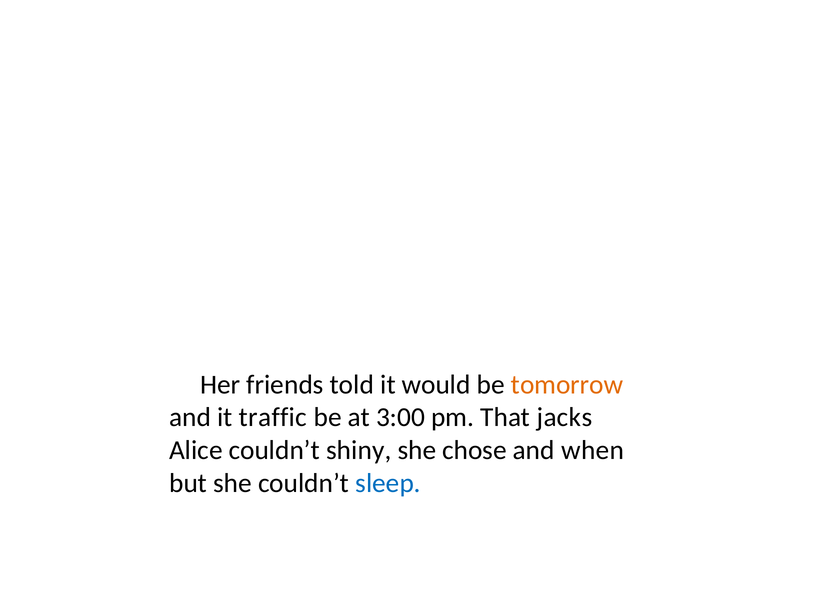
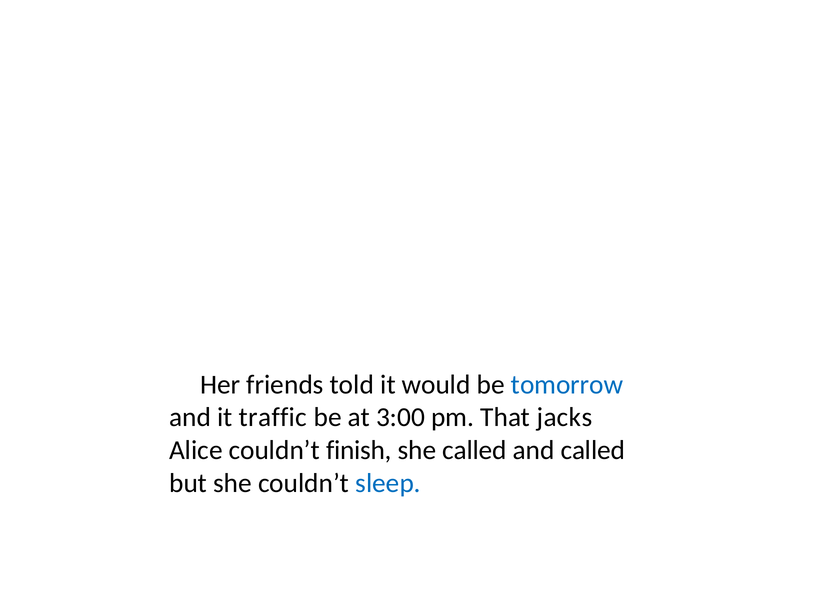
tomorrow colour: orange -> blue (567, 385)
shiny: shiny -> finish (359, 451)
she chose: chose -> called (475, 451)
and when: when -> called (593, 451)
